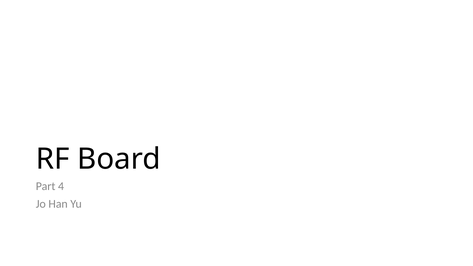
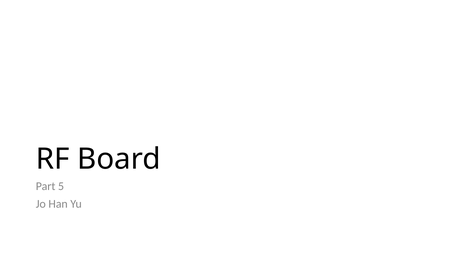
4: 4 -> 5 (61, 186)
